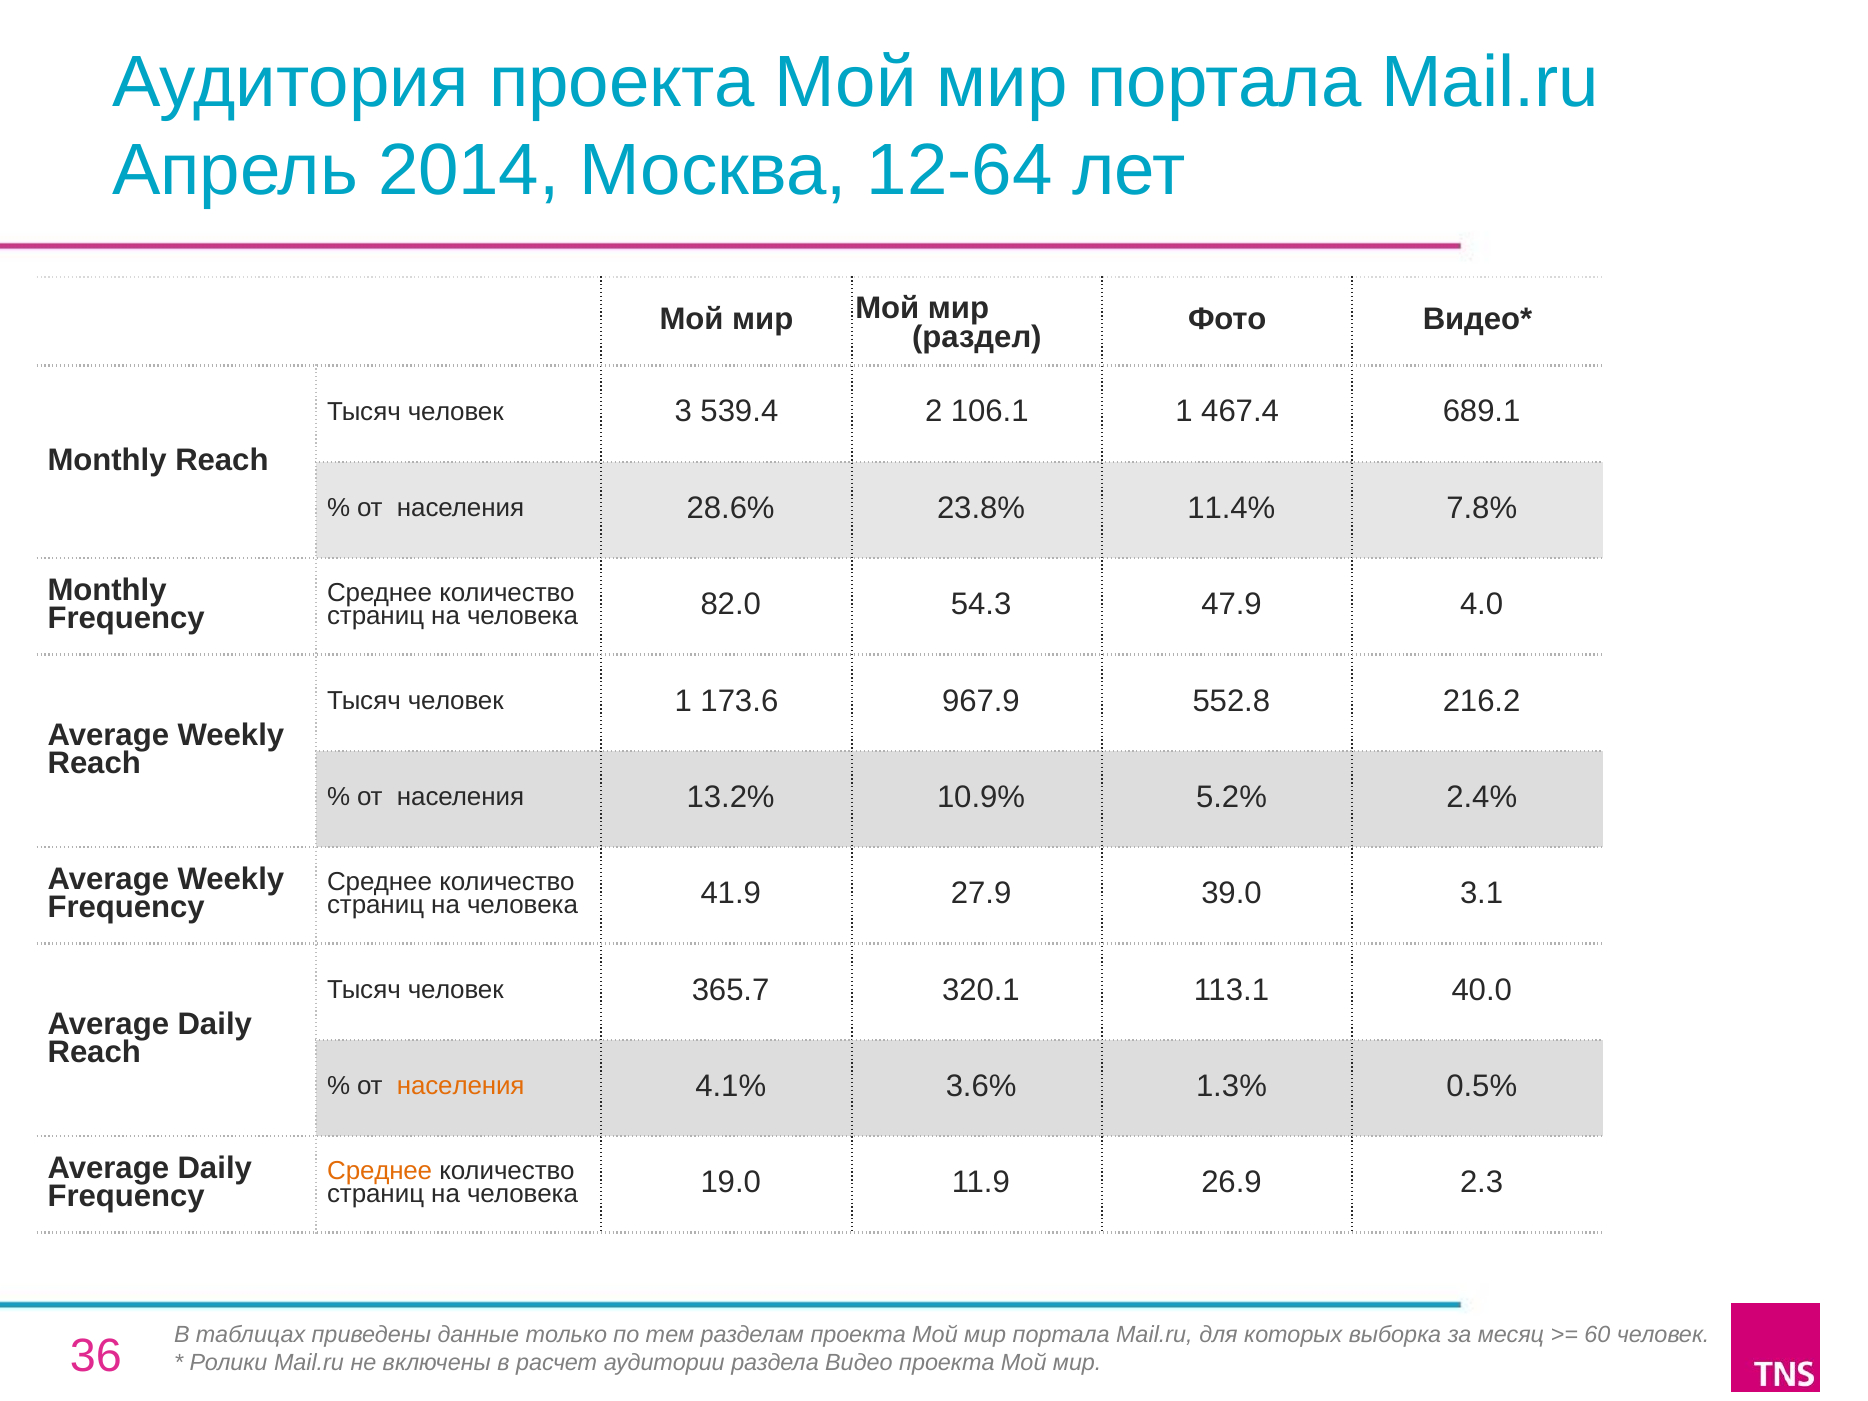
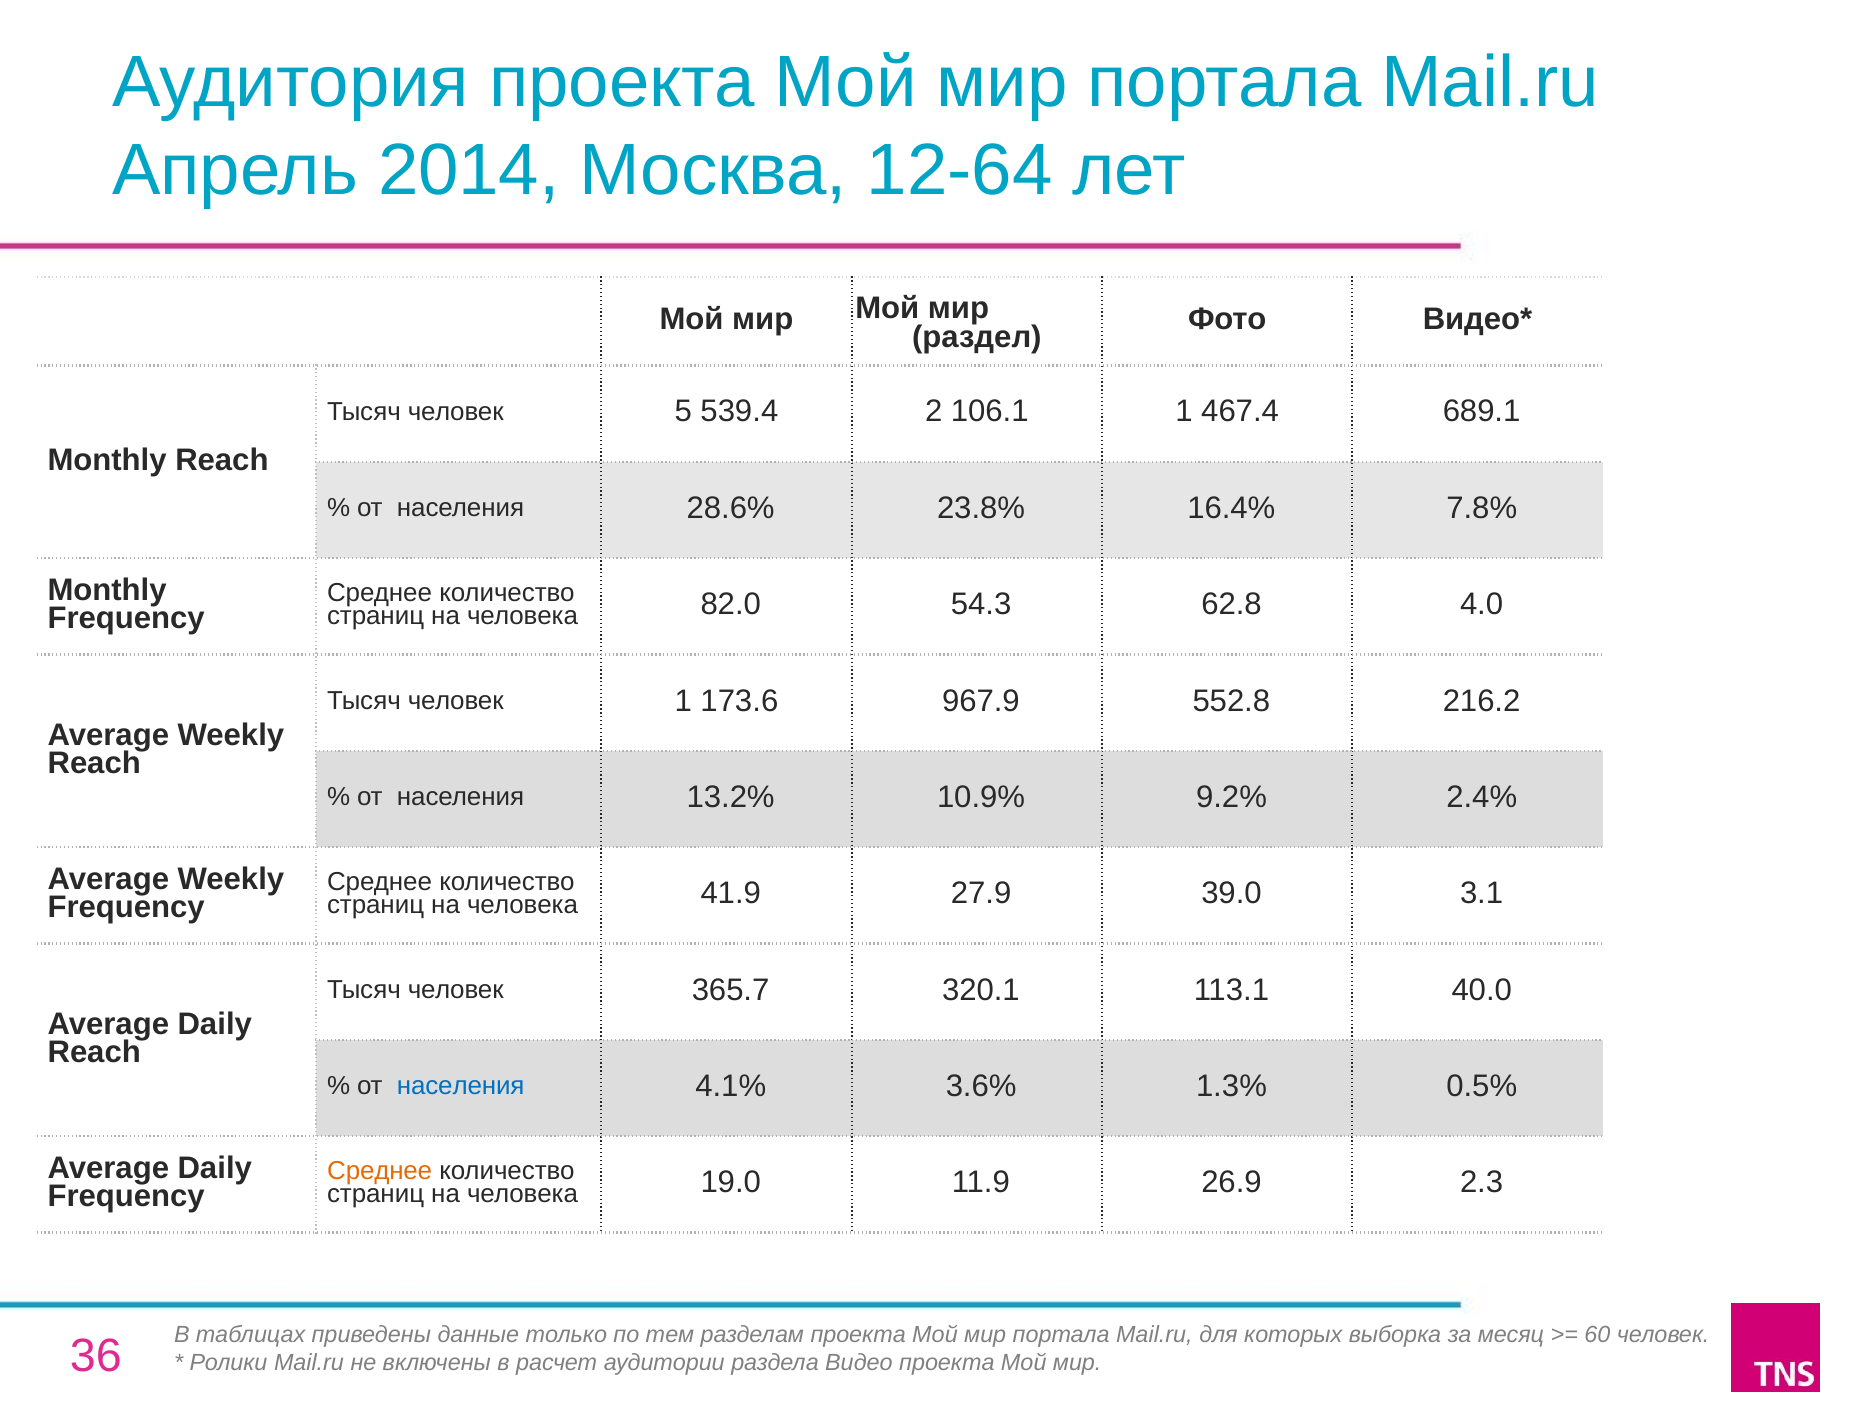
3: 3 -> 5 (683, 412)
11.4%: 11.4% -> 16.4% (1231, 508)
47.9: 47.9 -> 62.8 (1231, 604)
5.2%: 5.2% -> 9.2% (1232, 797)
населения colour: orange -> blue (461, 1086)
